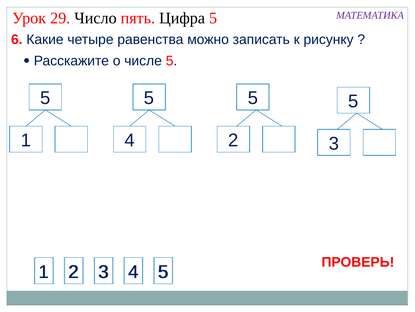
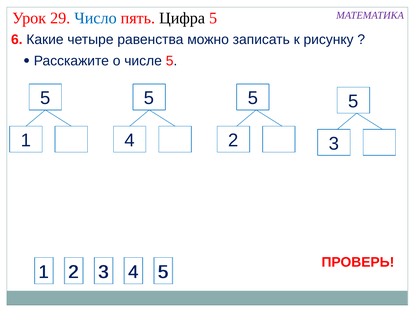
Число colour: black -> blue (95, 18)
